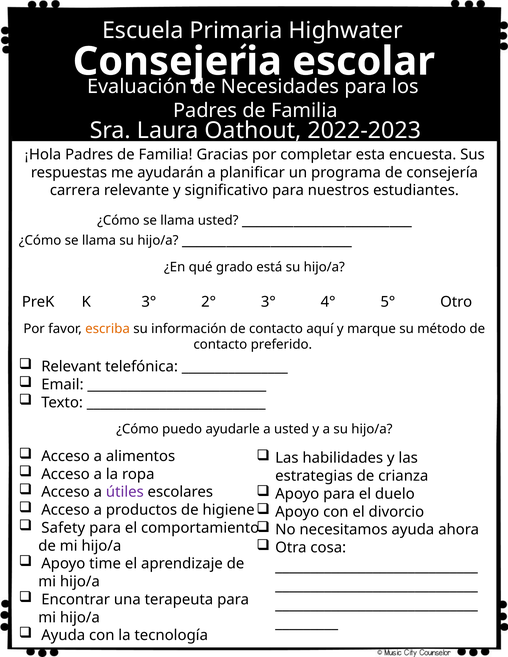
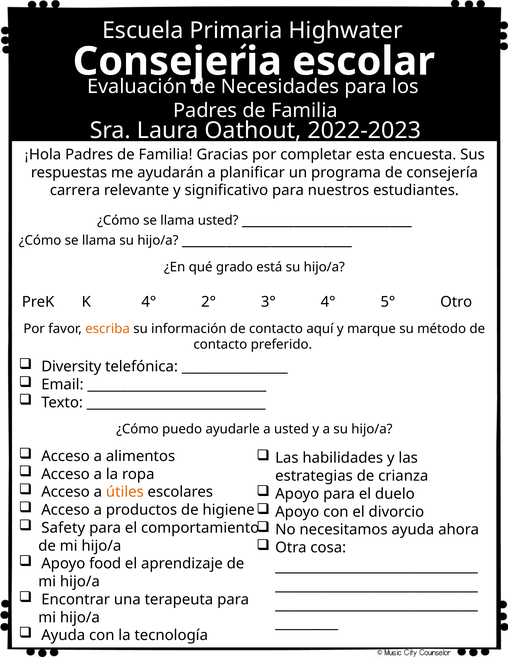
K 3°: 3° -> 4° (149, 302)
Relevant: Relevant -> Diversity (71, 367)
útiles colour: purple -> orange (125, 492)
time: time -> food (105, 564)
